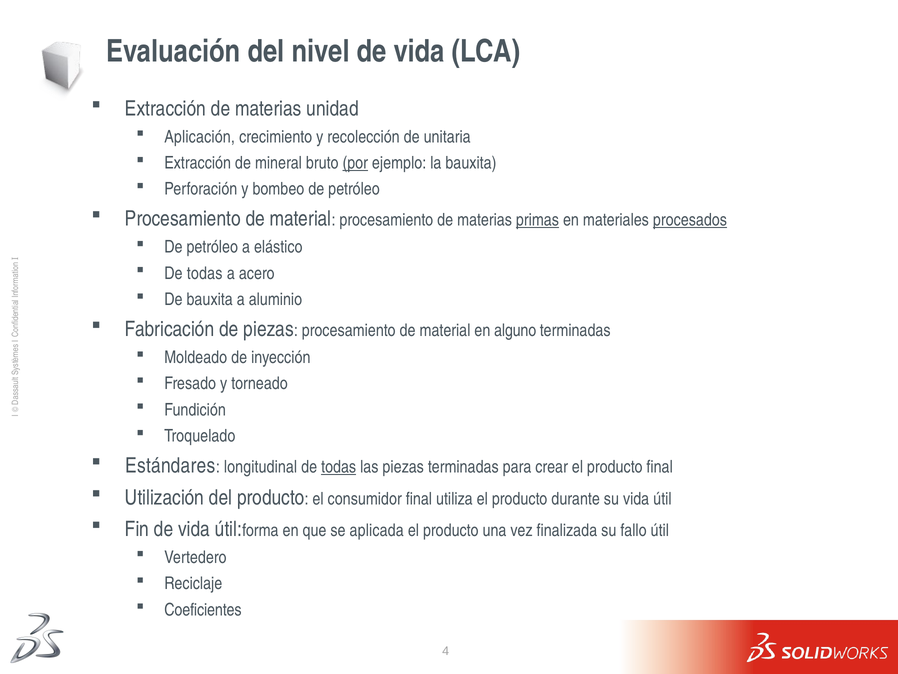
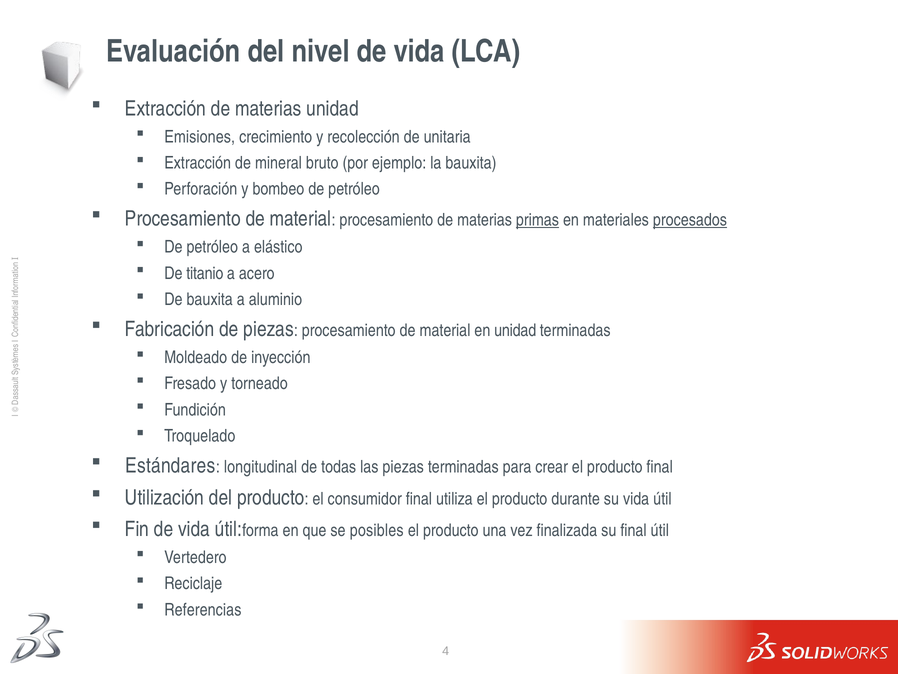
Aplicación: Aplicación -> Emisiones (200, 137)
por underline: present -> none (355, 163)
todas: todas -> titanio (205, 273)
en alguno: alguno -> unidad (515, 330)
todas underline: present -> none (339, 467)
aplicada: aplicada -> posibles (377, 530)
su fallo: fallo -> final (633, 530)
Coeficientes: Coeficientes -> Referencias (203, 609)
